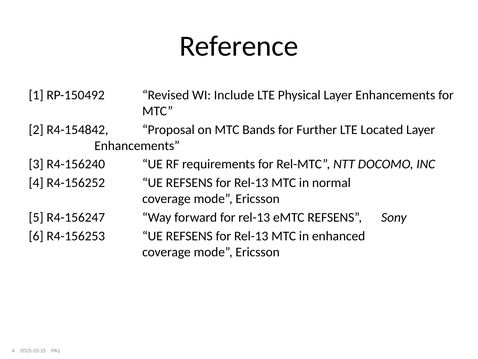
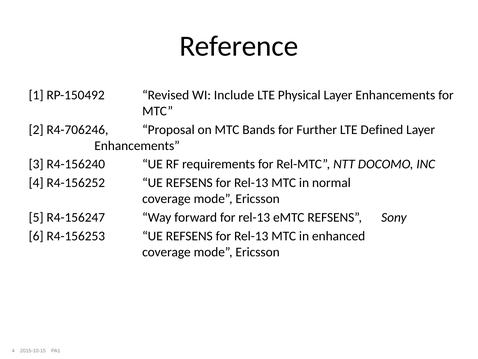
R4-154842: R4-154842 -> R4-706246 (77, 129)
Located: Located -> Defined (382, 129)
